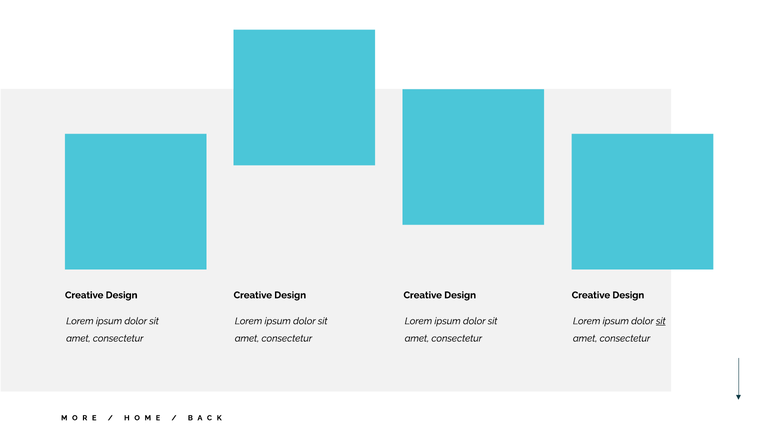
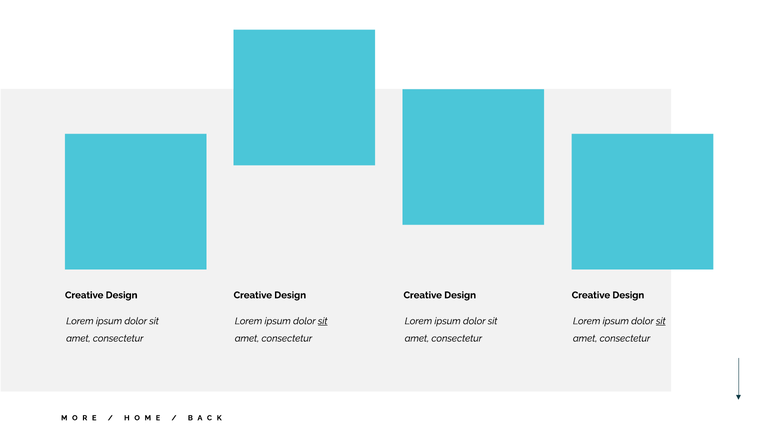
sit underline: none -> present (323, 321)
